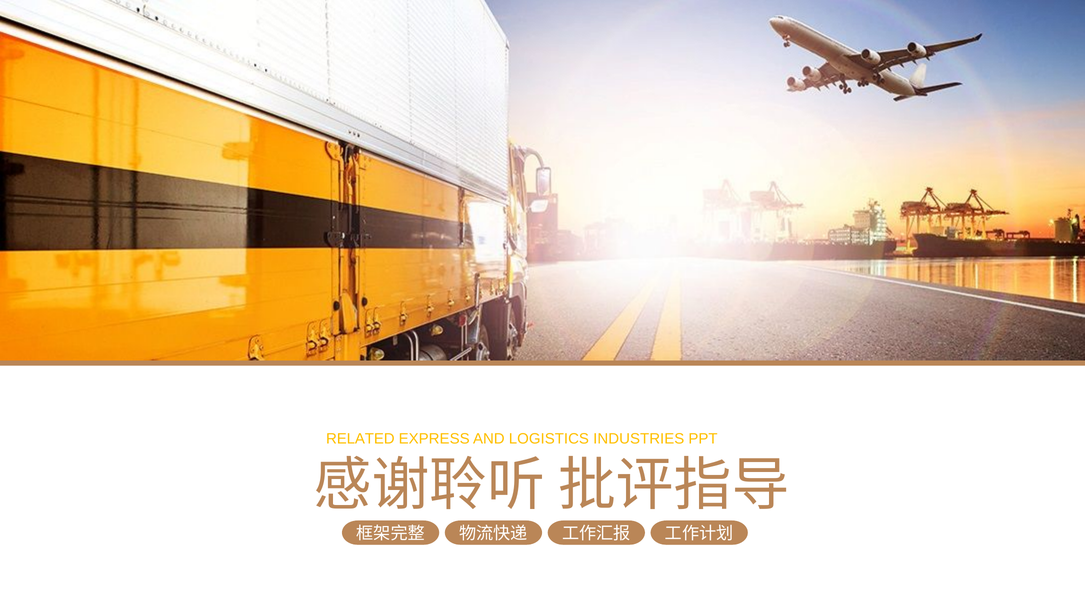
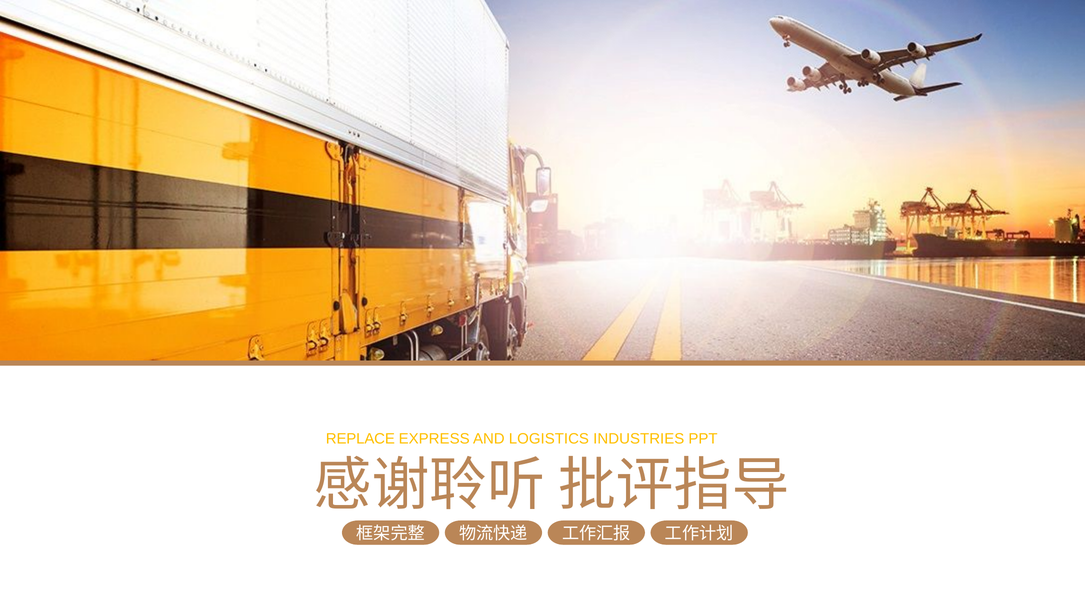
RELATED: RELATED -> REPLACE (360, 439)
